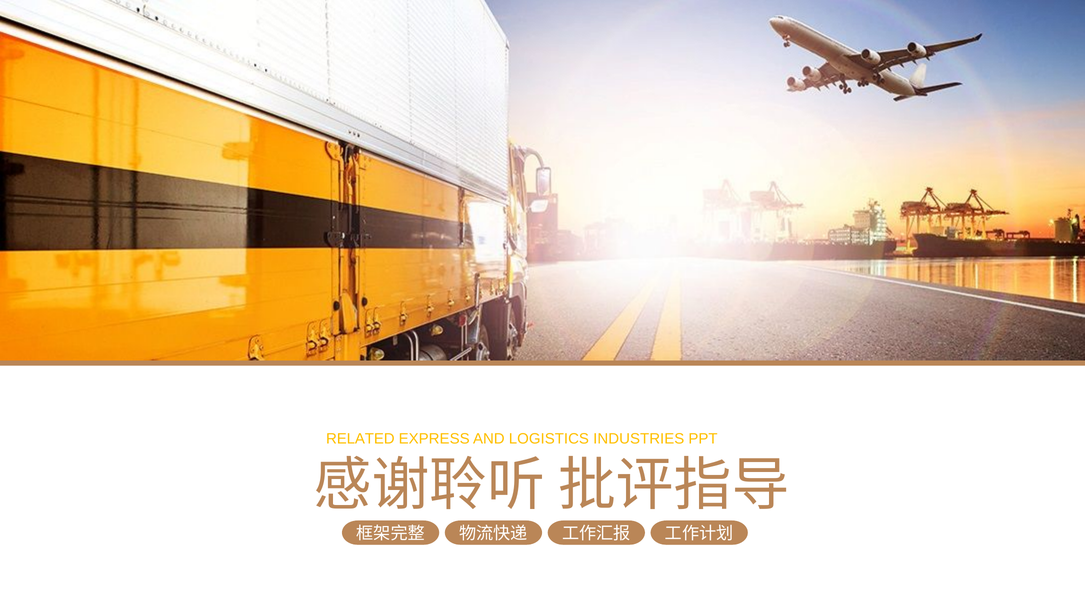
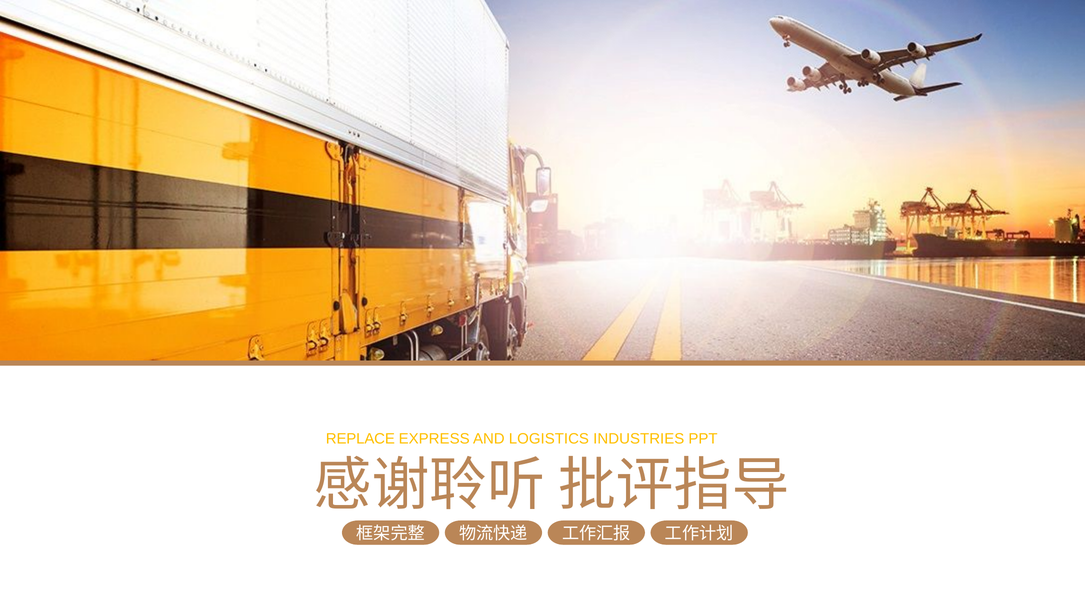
RELATED: RELATED -> REPLACE (360, 439)
